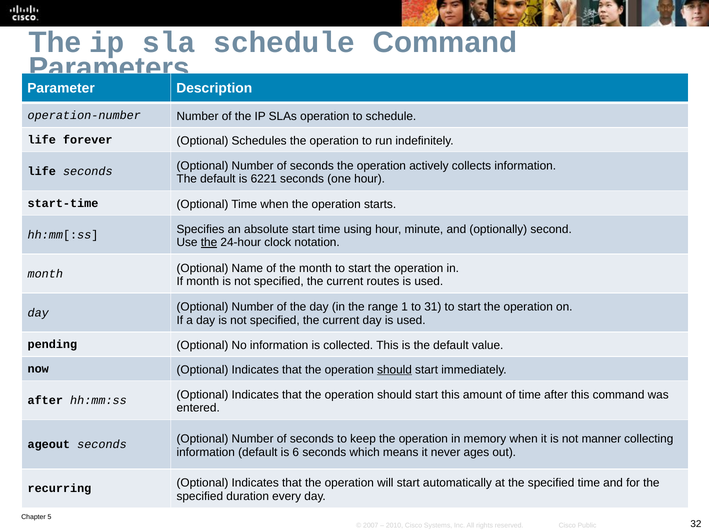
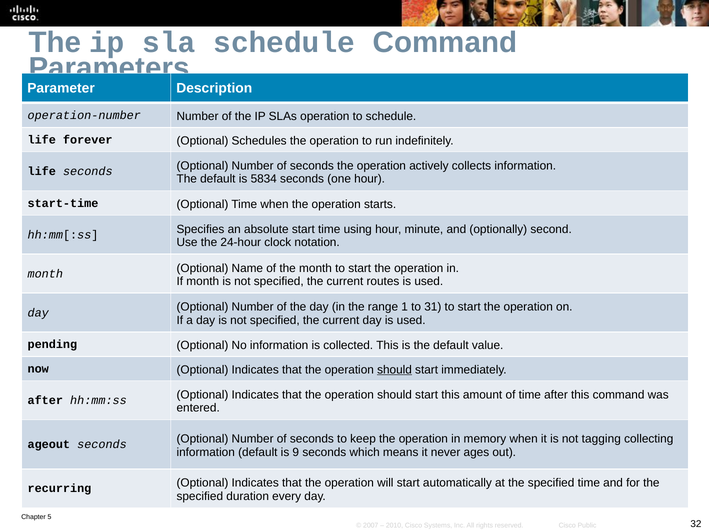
6221: 6221 -> 5834 (264, 179)
the underline: present -> none (209, 242)
manner: manner -> tagging (601, 439)
6: 6 -> 9 (296, 452)
